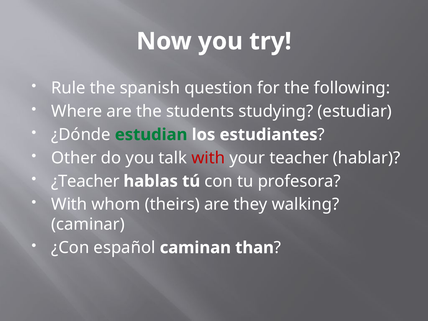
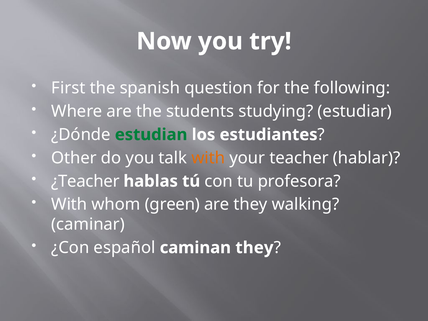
Rule: Rule -> First (68, 88)
with colour: red -> orange (208, 158)
theirs: theirs -> green (172, 204)
caminan than: than -> they (254, 248)
